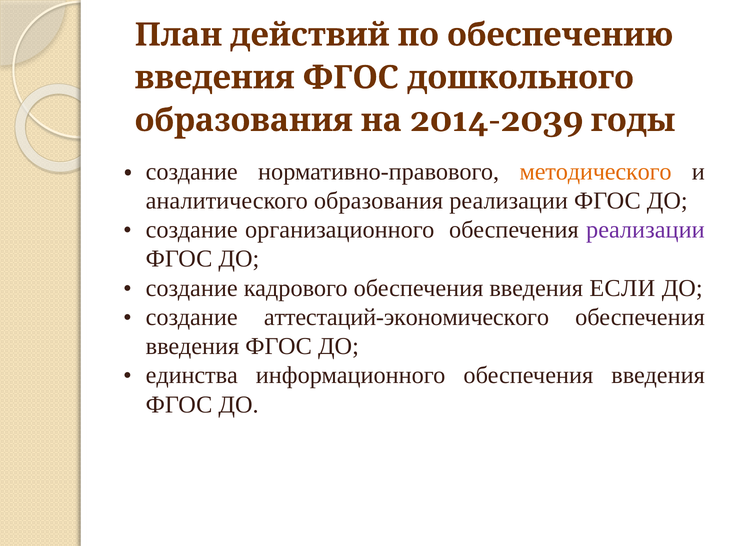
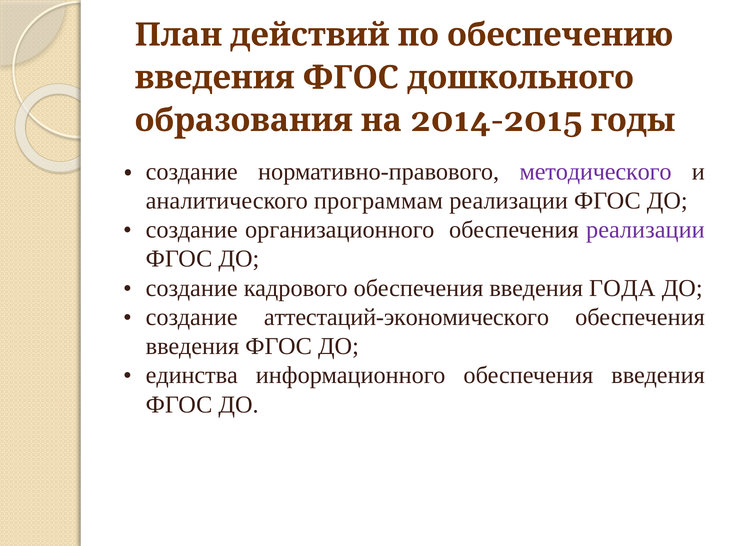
2014-2039: 2014-2039 -> 2014-2015 (496, 120)
методического colour: orange -> purple (596, 172)
аналитического образования: образования -> программам (378, 201)
ЕСЛИ: ЕСЛИ -> ГОДА (622, 288)
